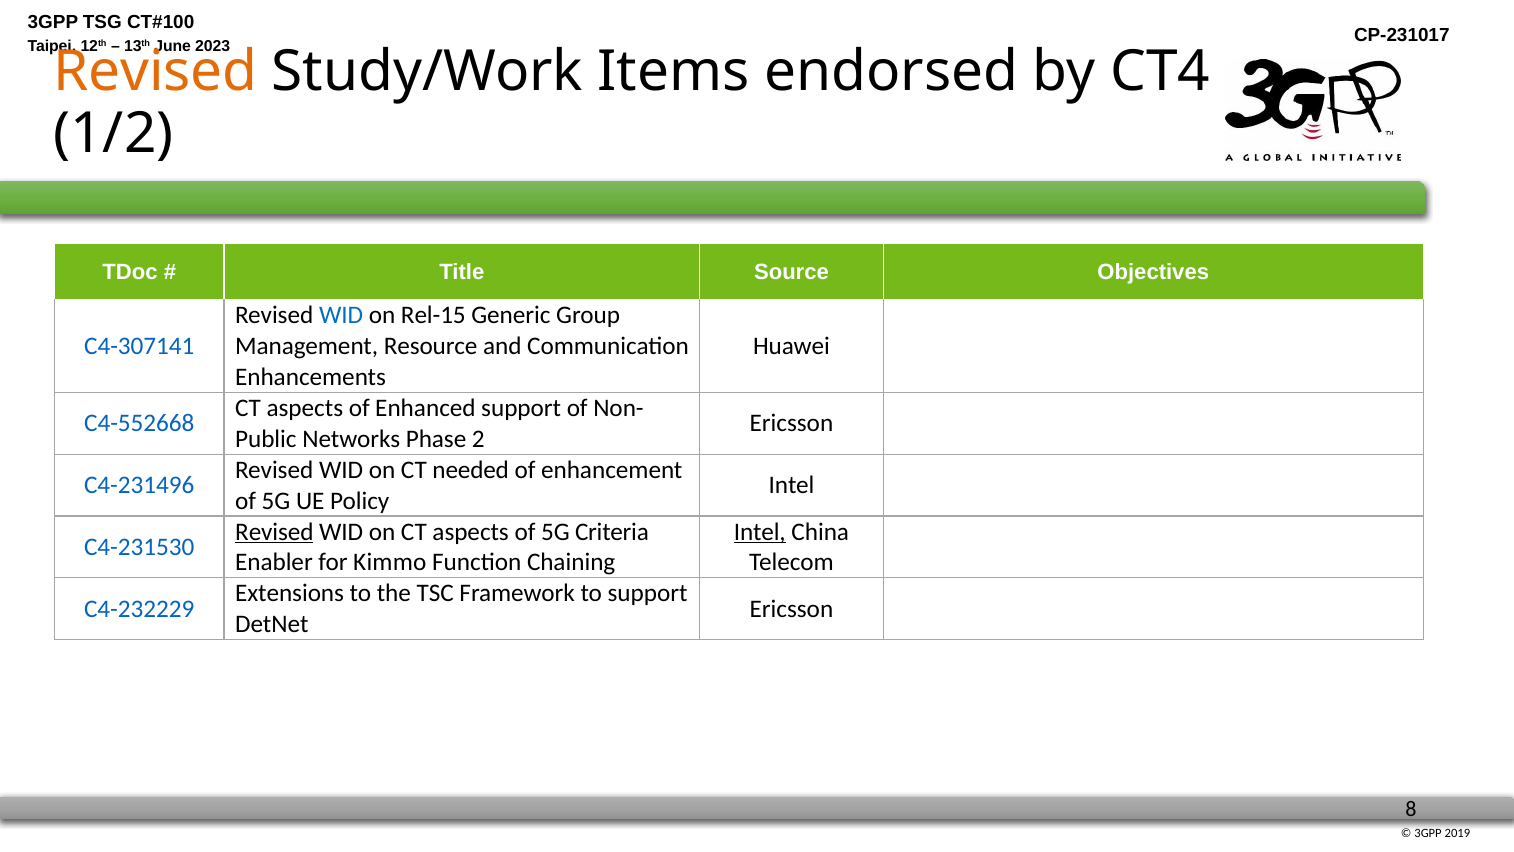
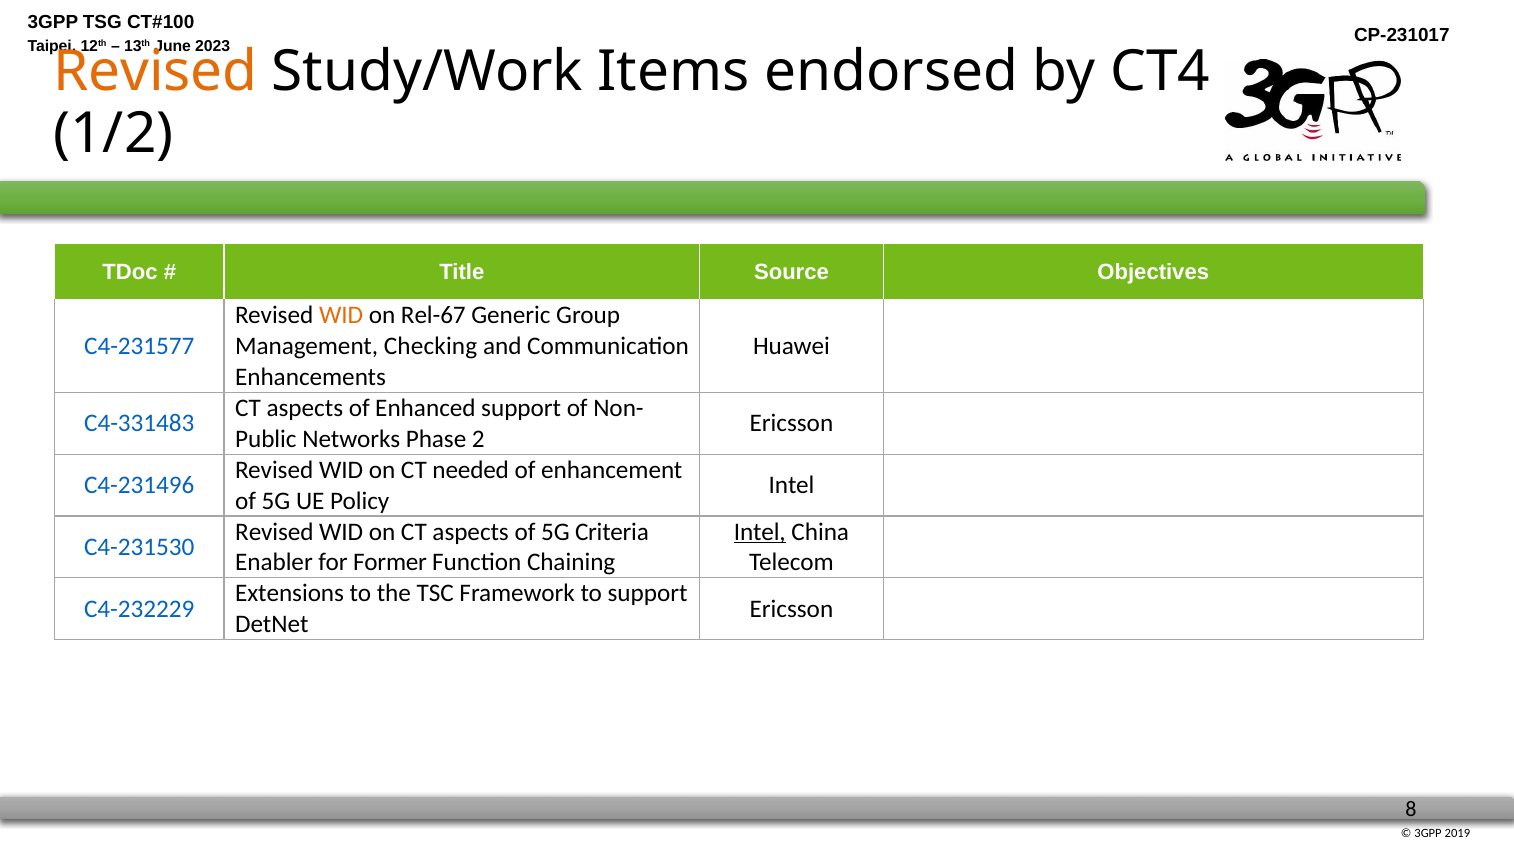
WID colour: blue -> orange (341, 315)
Rel-15: Rel-15 -> Rel-67 (433, 315)
C4-307141: C4-307141 -> C4-231577 (139, 346)
Resource: Resource -> Checking (431, 346)
C4-552668: C4-552668 -> C4-331483 (139, 423)
Revised underline: present -> none (274, 531)
Kimmo: Kimmo -> Former (390, 562)
